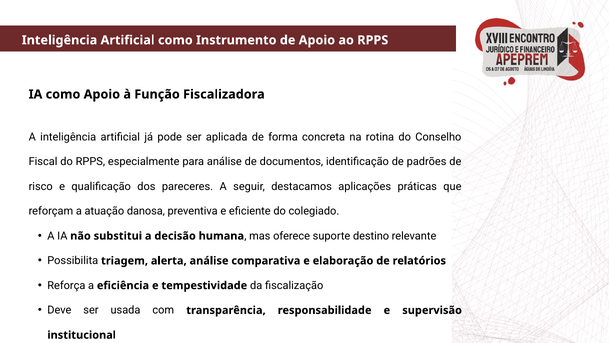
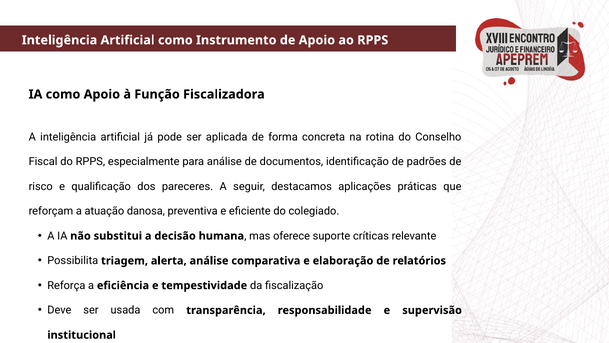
destino: destino -> críticas (371, 236)
